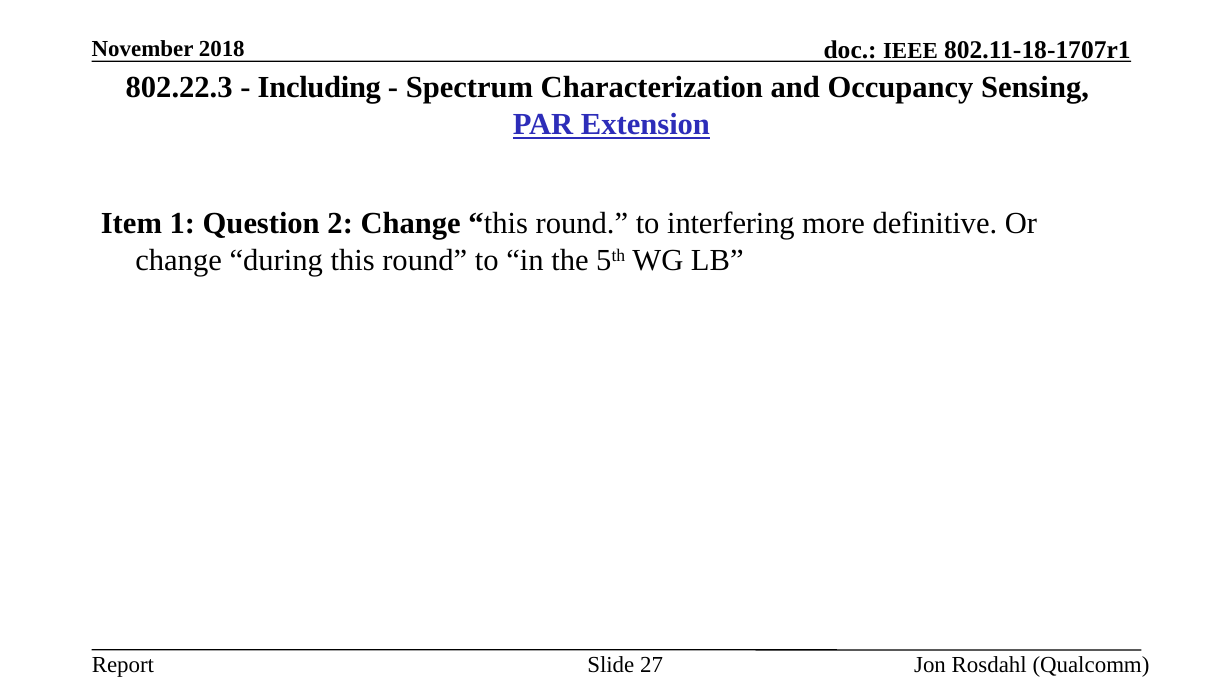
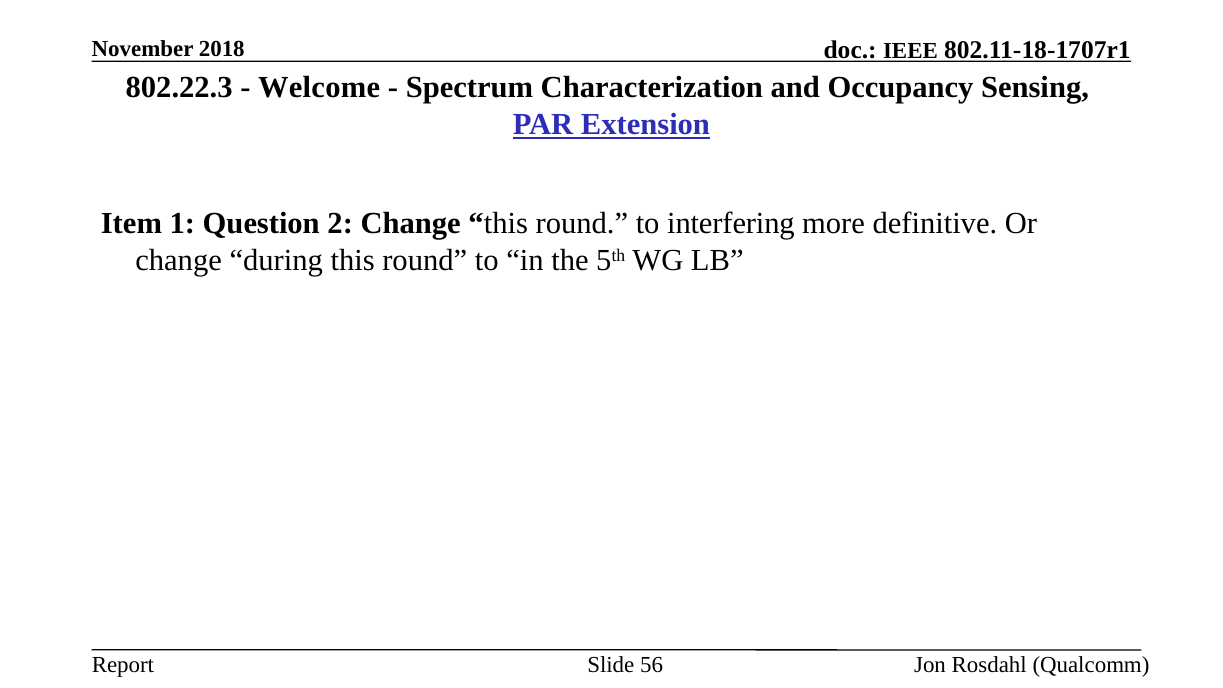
Including: Including -> Welcome (319, 88)
27: 27 -> 56 (652, 665)
